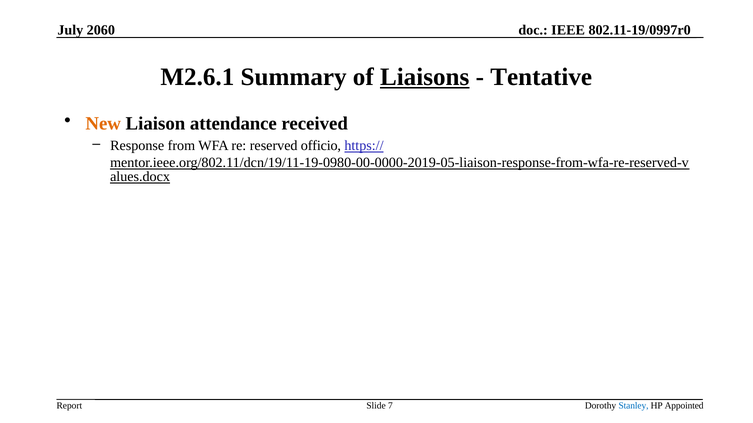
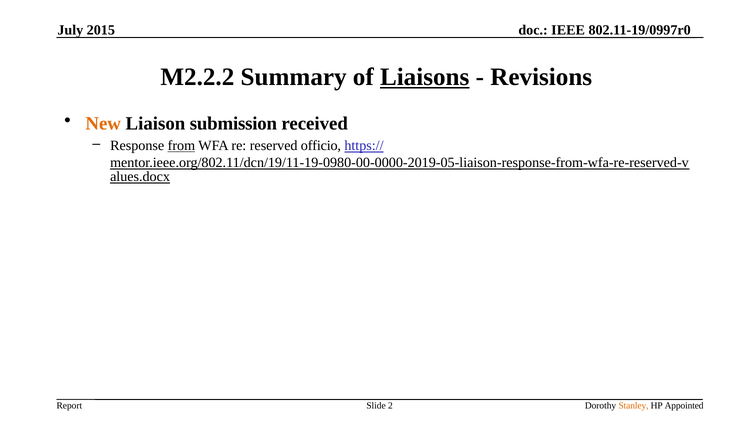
2060: 2060 -> 2015 (101, 30)
M2.6.1: M2.6.1 -> M2.2.2 (197, 77)
Tentative: Tentative -> Revisions (541, 77)
attendance: attendance -> submission (233, 124)
from underline: none -> present (181, 146)
7: 7 -> 2 (390, 406)
Stanley colour: blue -> orange (634, 406)
